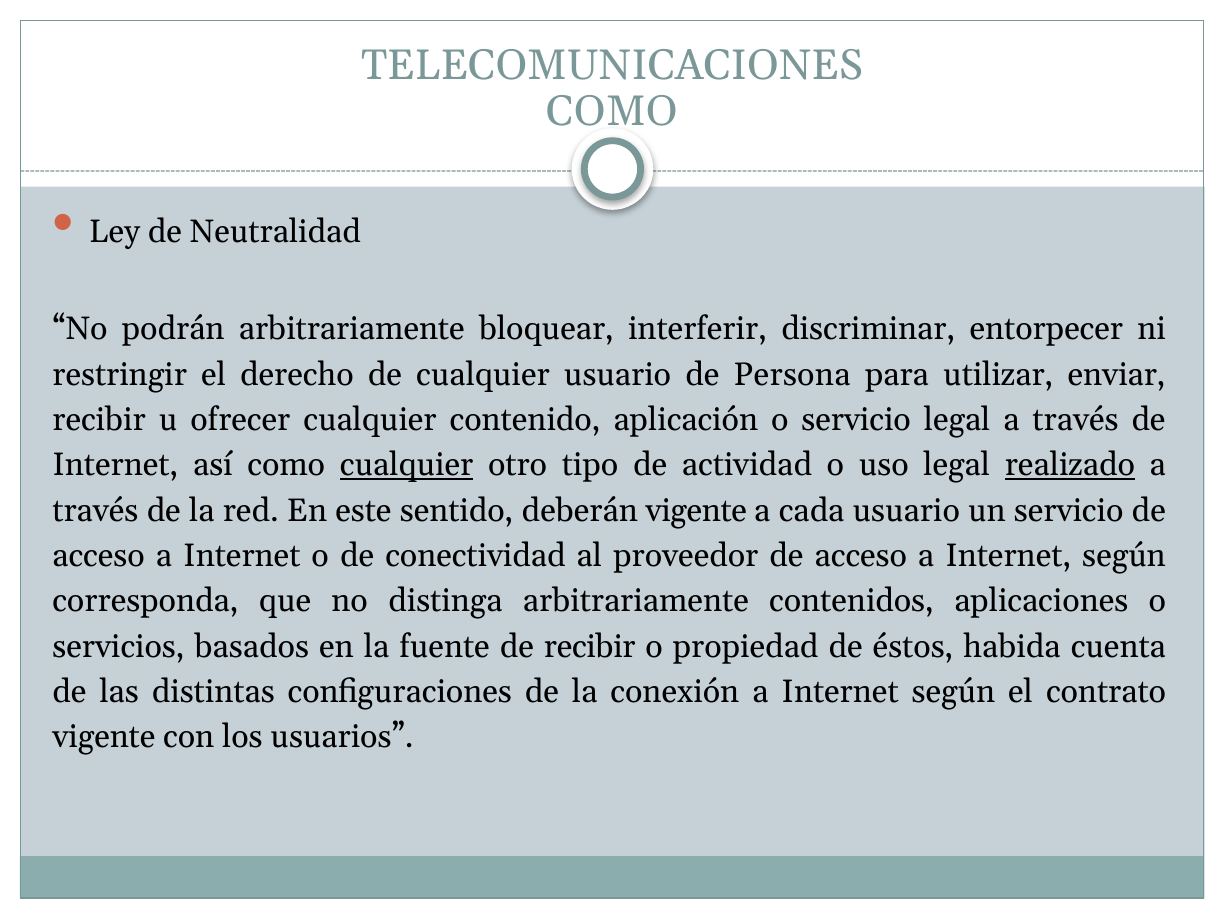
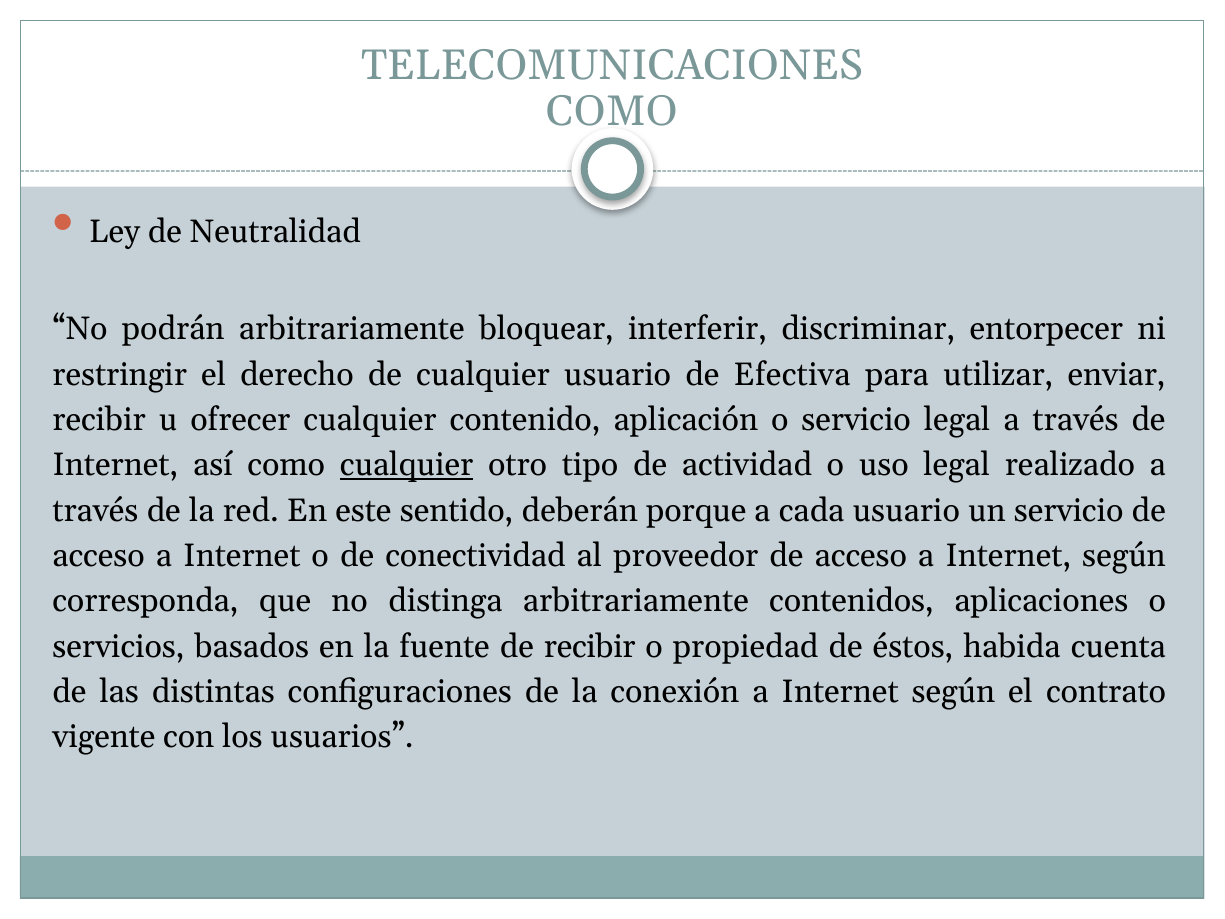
Persona: Persona -> Efectiva (792, 374)
realizado underline: present -> none (1070, 465)
deberán vigente: vigente -> porque (696, 510)
